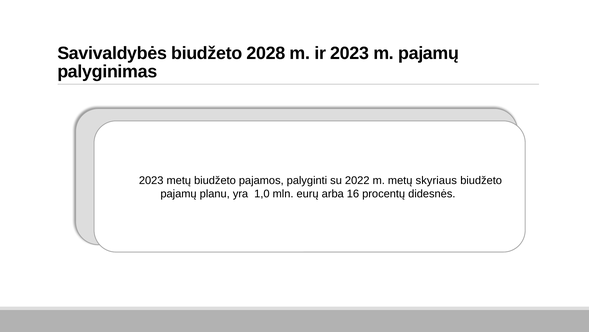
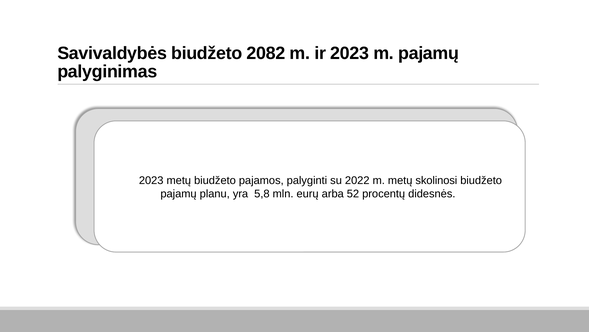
2028: 2028 -> 2082 (266, 53)
skyriaus: skyriaus -> skolinosi (436, 180)
1,0: 1,0 -> 5,8 (262, 193)
16: 16 -> 52 (353, 193)
